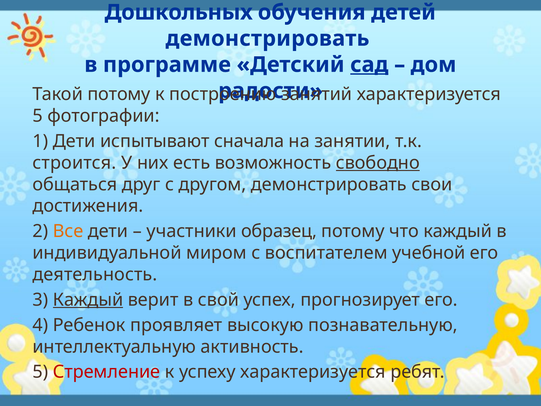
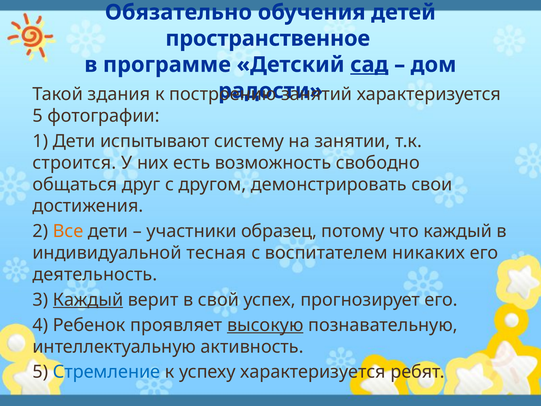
Дошкольных: Дошкольных -> Обязательно (178, 12)
демонстрировать: демонстрировать -> пространственное (268, 38)
Такой потому: потому -> здания (119, 94)
сначала: сначала -> систему (249, 141)
свободно underline: present -> none (378, 163)
миром: миром -> тесная (216, 253)
учебной: учебной -> никаких (429, 253)
высокую underline: none -> present (265, 325)
Стремление colour: red -> blue (107, 372)
